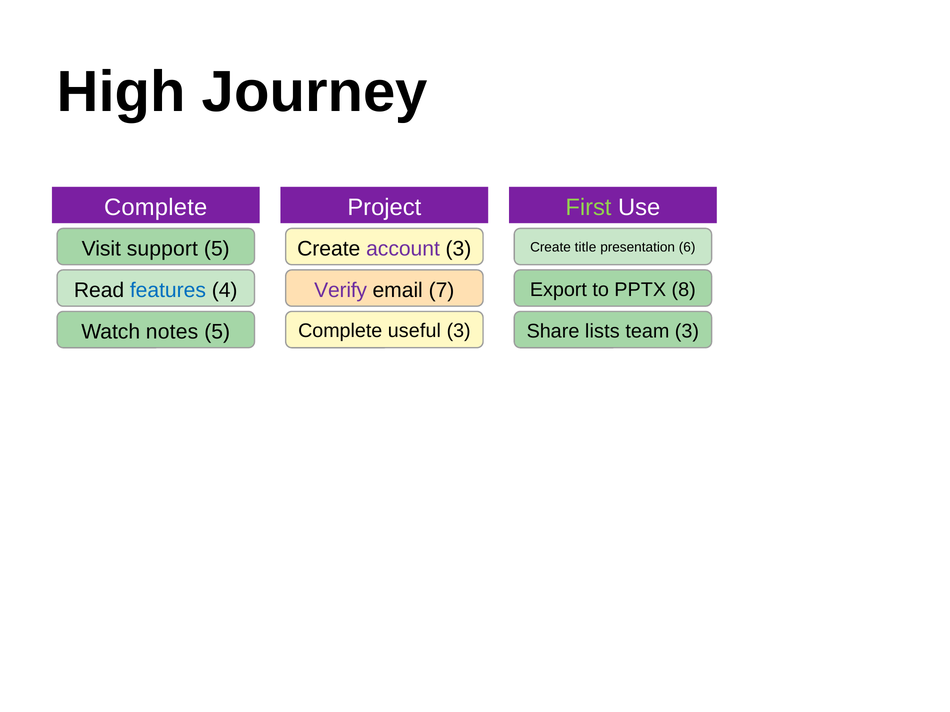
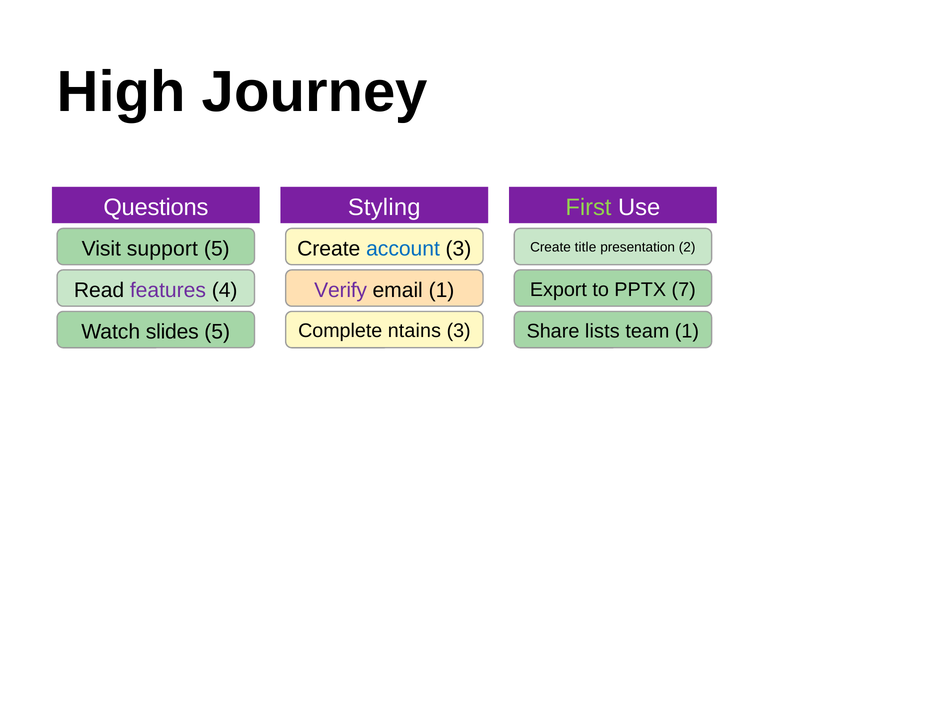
Complete: Complete -> Questions (156, 208)
Project: Project -> Styling (384, 208)
account colour: purple -> blue (403, 249)
6: 6 -> 2 (687, 248)
8: 8 -> 7 (684, 290)
features colour: blue -> purple (168, 291)
email 7: 7 -> 1 (442, 291)
useful: useful -> ntains (414, 331)
team 3: 3 -> 1 (687, 331)
notes: notes -> slides (172, 332)
